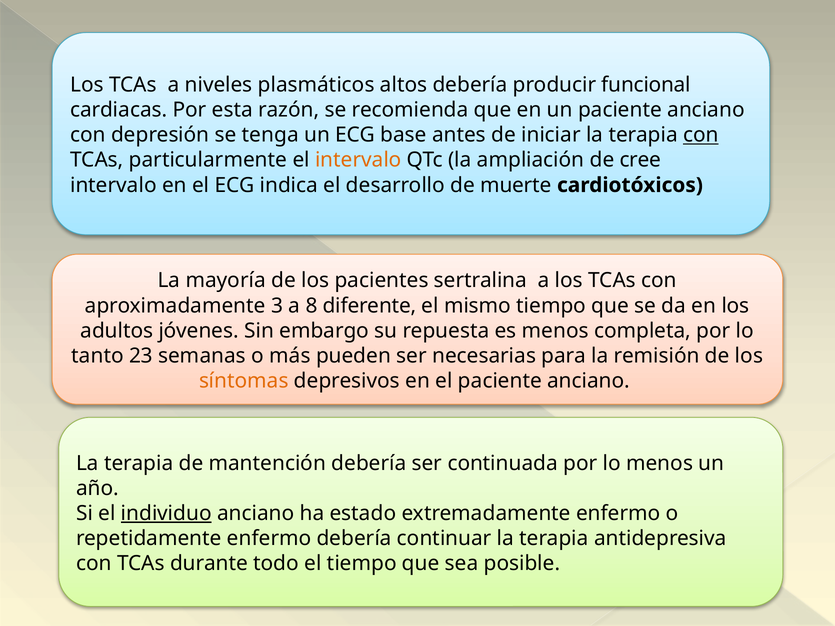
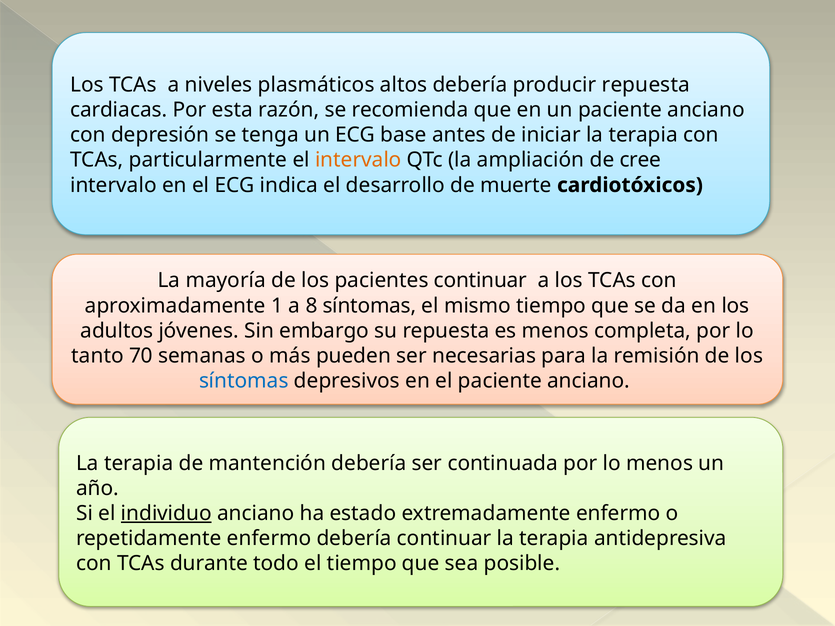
producir funcional: funcional -> repuesta (646, 85)
con underline: present -> none (701, 135)
pacientes sertralina: sertralina -> continuar (480, 281)
3: 3 -> 1 (277, 306)
8 diferente: diferente -> síntomas (369, 306)
23: 23 -> 70 (141, 356)
síntomas colour: orange -> blue (244, 381)
